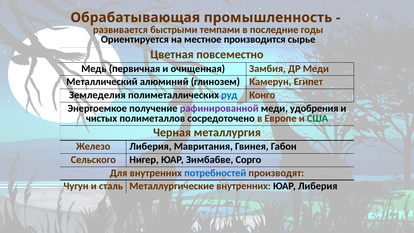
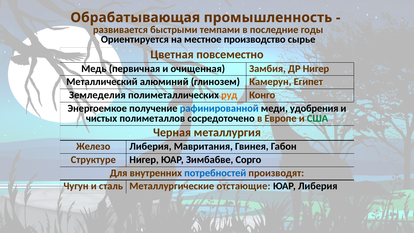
производится: производится -> производство (255, 40)
ДР Меди: Меди -> Нигер (316, 69)
руд colour: blue -> orange (229, 95)
рафинированной colour: purple -> blue (219, 108)
Сельского: Сельского -> Структуре (93, 160)
Металлургические внутренних: внутренних -> отстающие (243, 186)
